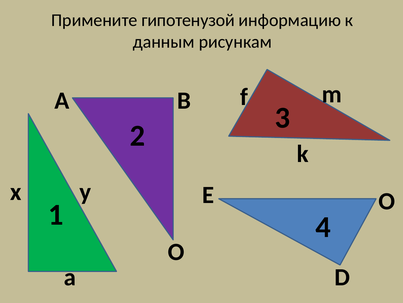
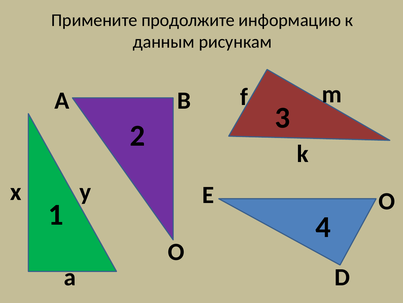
гипотенузой: гипотенузой -> продолжите (188, 20)
